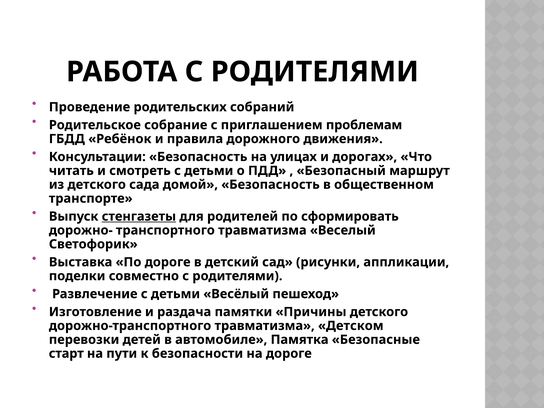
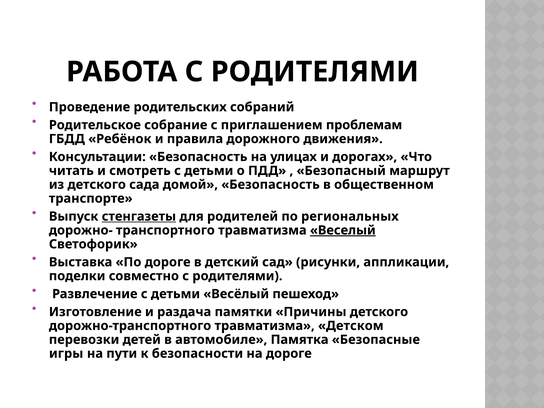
сформировать: сформировать -> региональных (350, 216)
Веселый underline: none -> present (343, 230)
старт: старт -> игры (66, 354)
